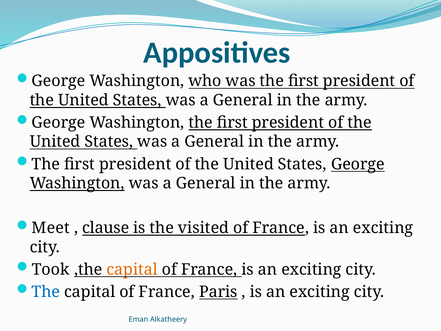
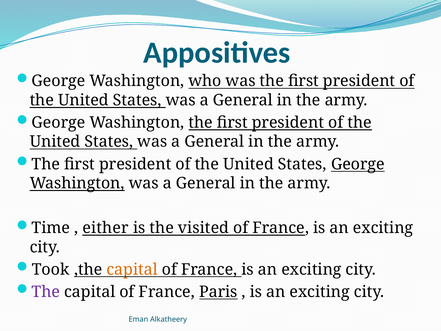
Meet: Meet -> Time (51, 228)
clause: clause -> either (106, 228)
The colour: blue -> purple (46, 292)
